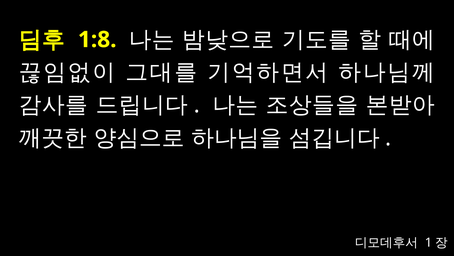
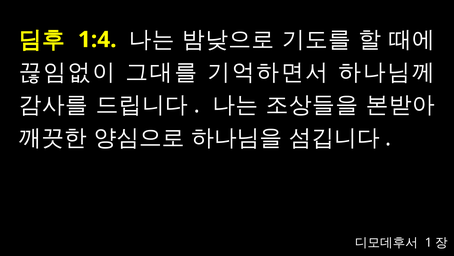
1:8: 1:8 -> 1:4 (97, 40)
